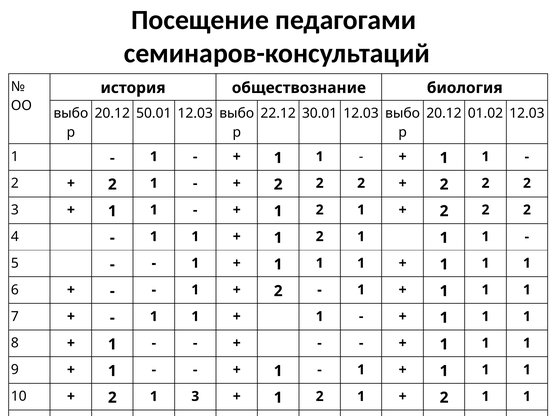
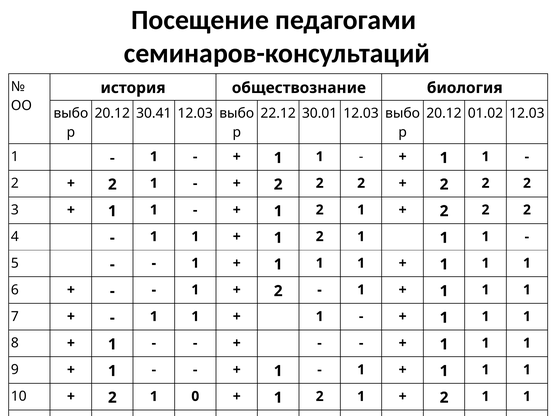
50.01: 50.01 -> 30.41 (154, 113)
1 3: 3 -> 0 (195, 396)
